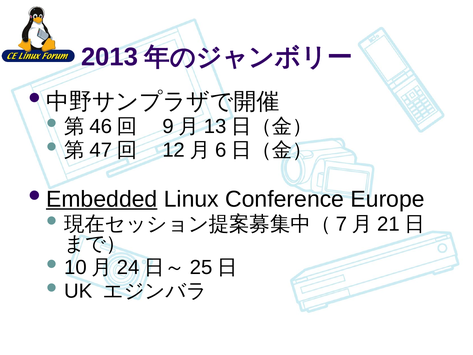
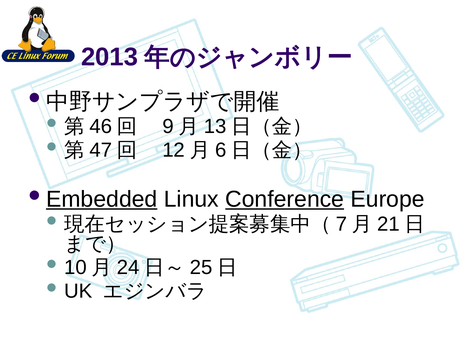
Conference underline: none -> present (285, 199)
